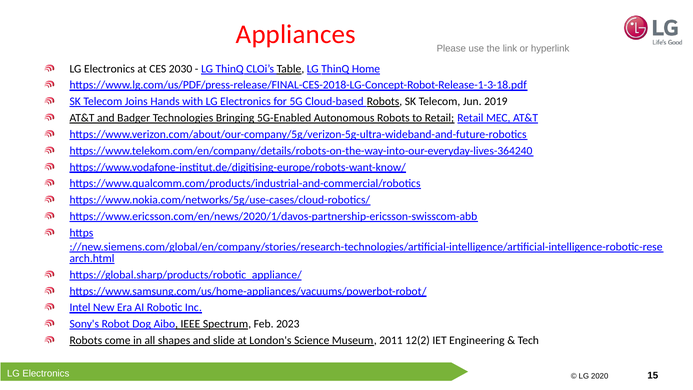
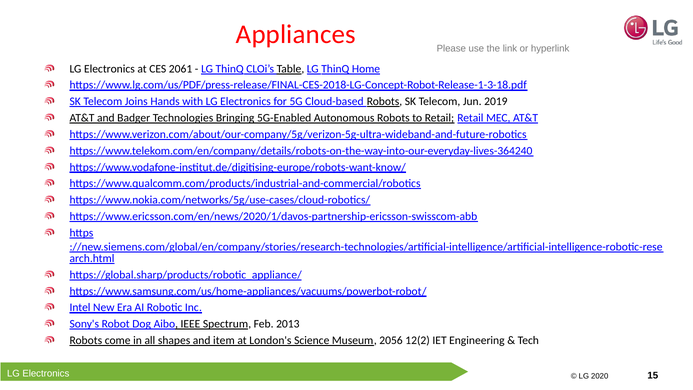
2030: 2030 -> 2061 (181, 69)
2023: 2023 -> 2013 (288, 324)
slide: slide -> item (224, 340)
2011: 2011 -> 2056 (391, 340)
